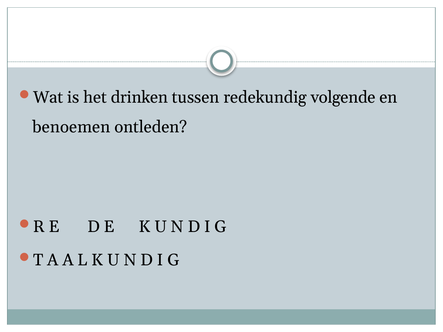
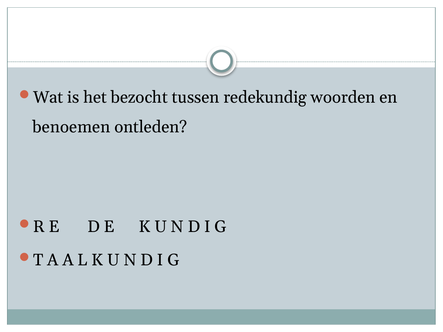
drinken: drinken -> bezocht (139, 97)
volgende: volgende -> woorden (343, 97)
